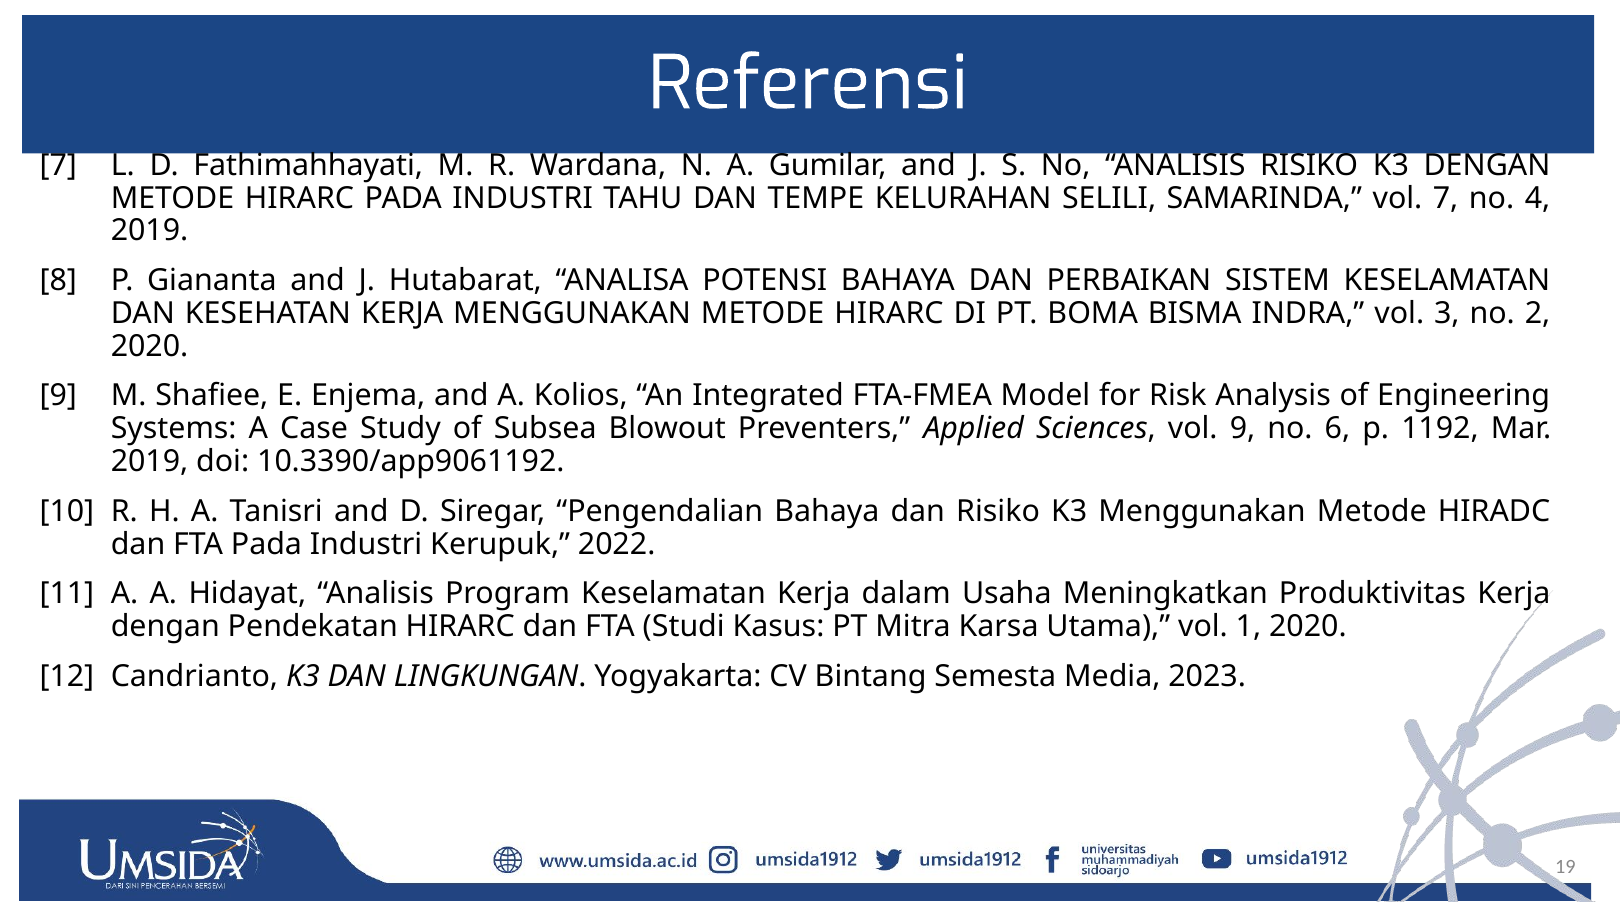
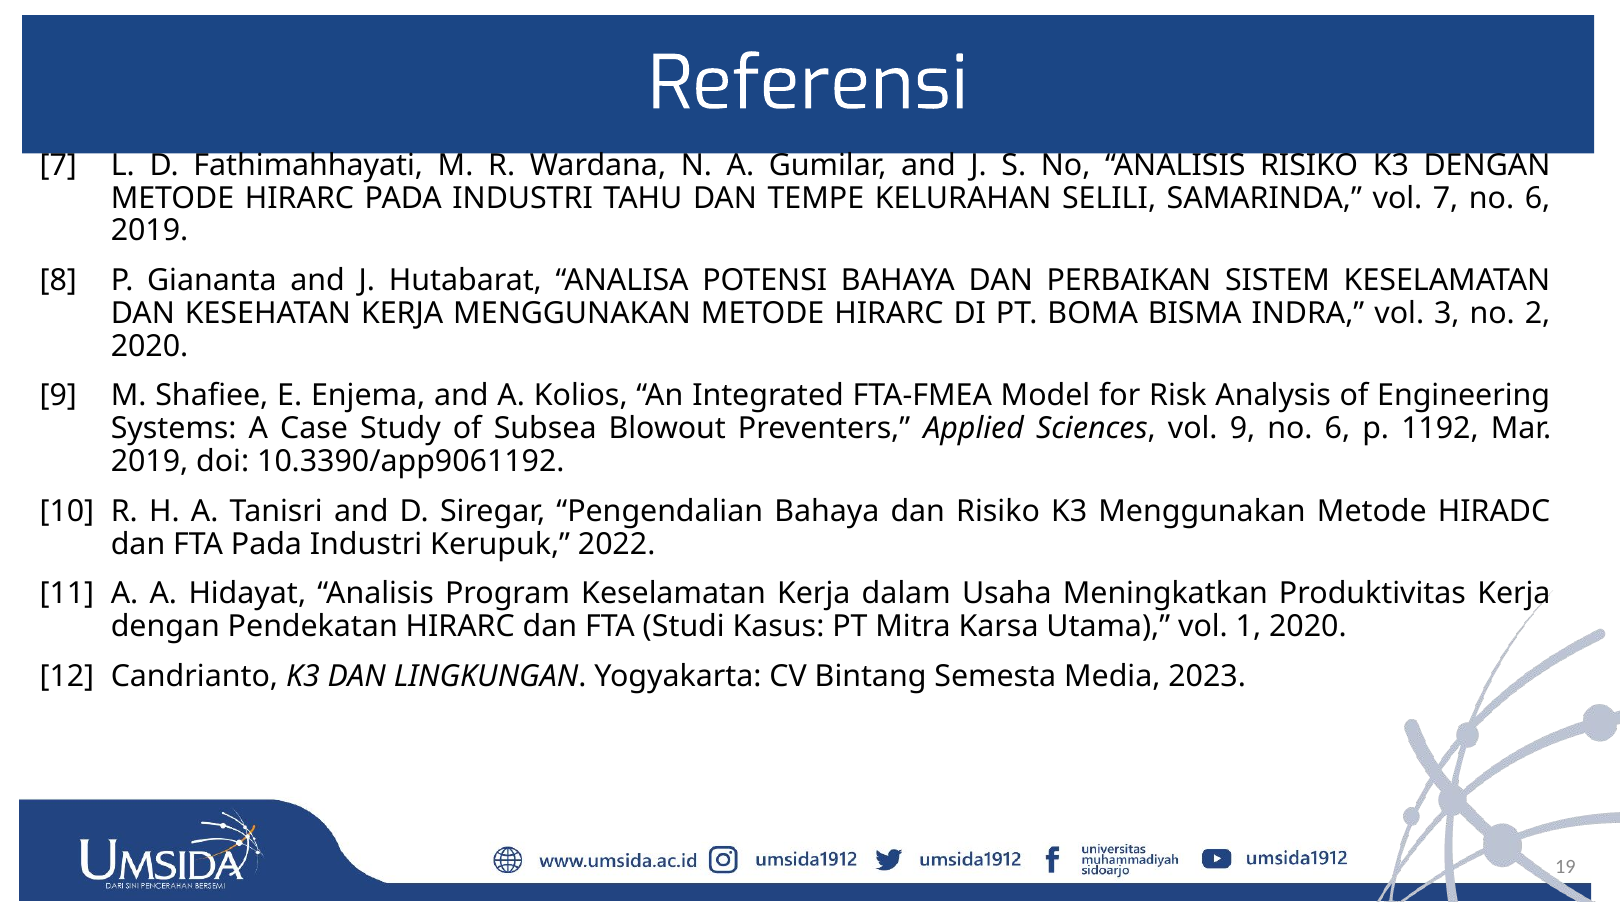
7 no 4: 4 -> 6 (1538, 198)
